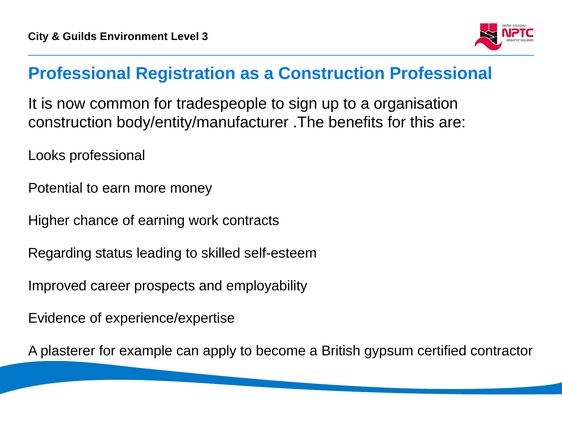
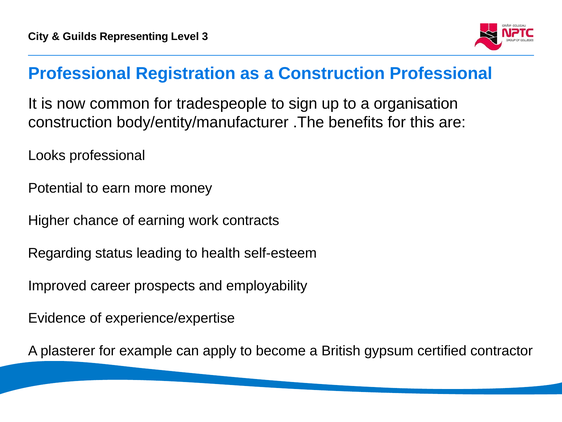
Environment: Environment -> Representing (134, 37)
skilled: skilled -> health (221, 253)
